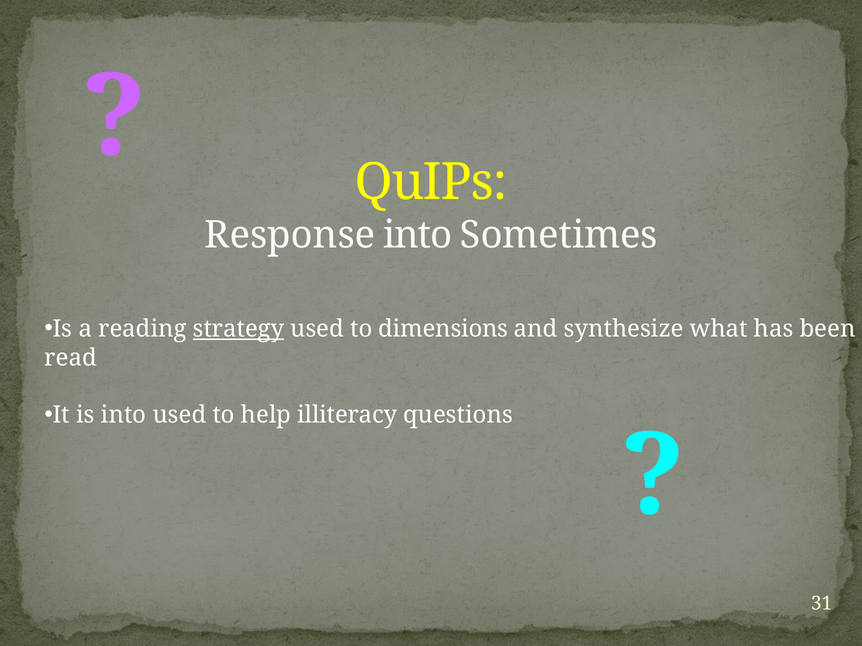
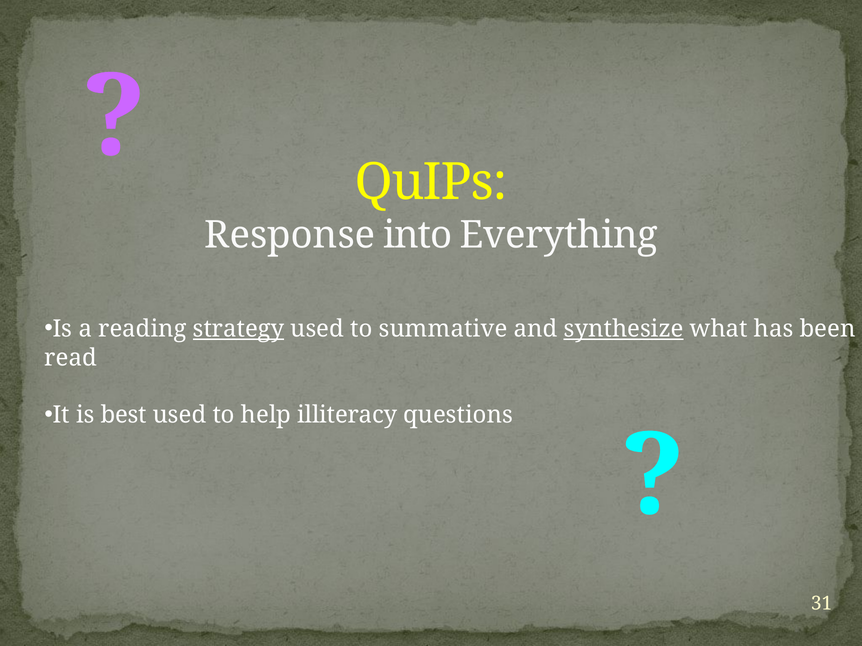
Sometimes: Sometimes -> Everything (559, 235)
dimensions: dimensions -> summative (443, 329)
synthesize underline: none -> present (624, 329)
is into: into -> best (124, 415)
